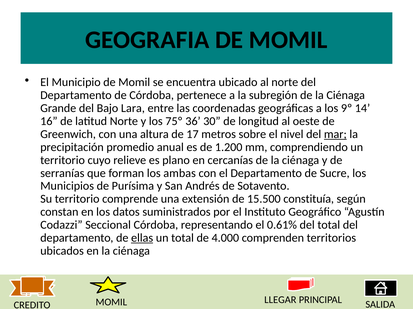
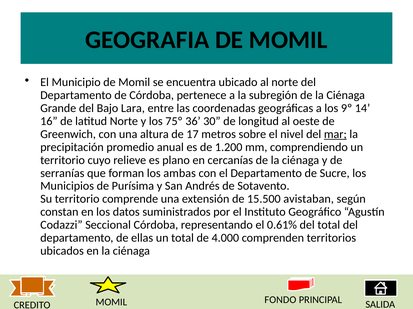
constituía: constituía -> avistaban (309, 199)
ellas underline: present -> none (142, 239)
LLEGAR: LLEGAR -> FONDO (280, 300)
